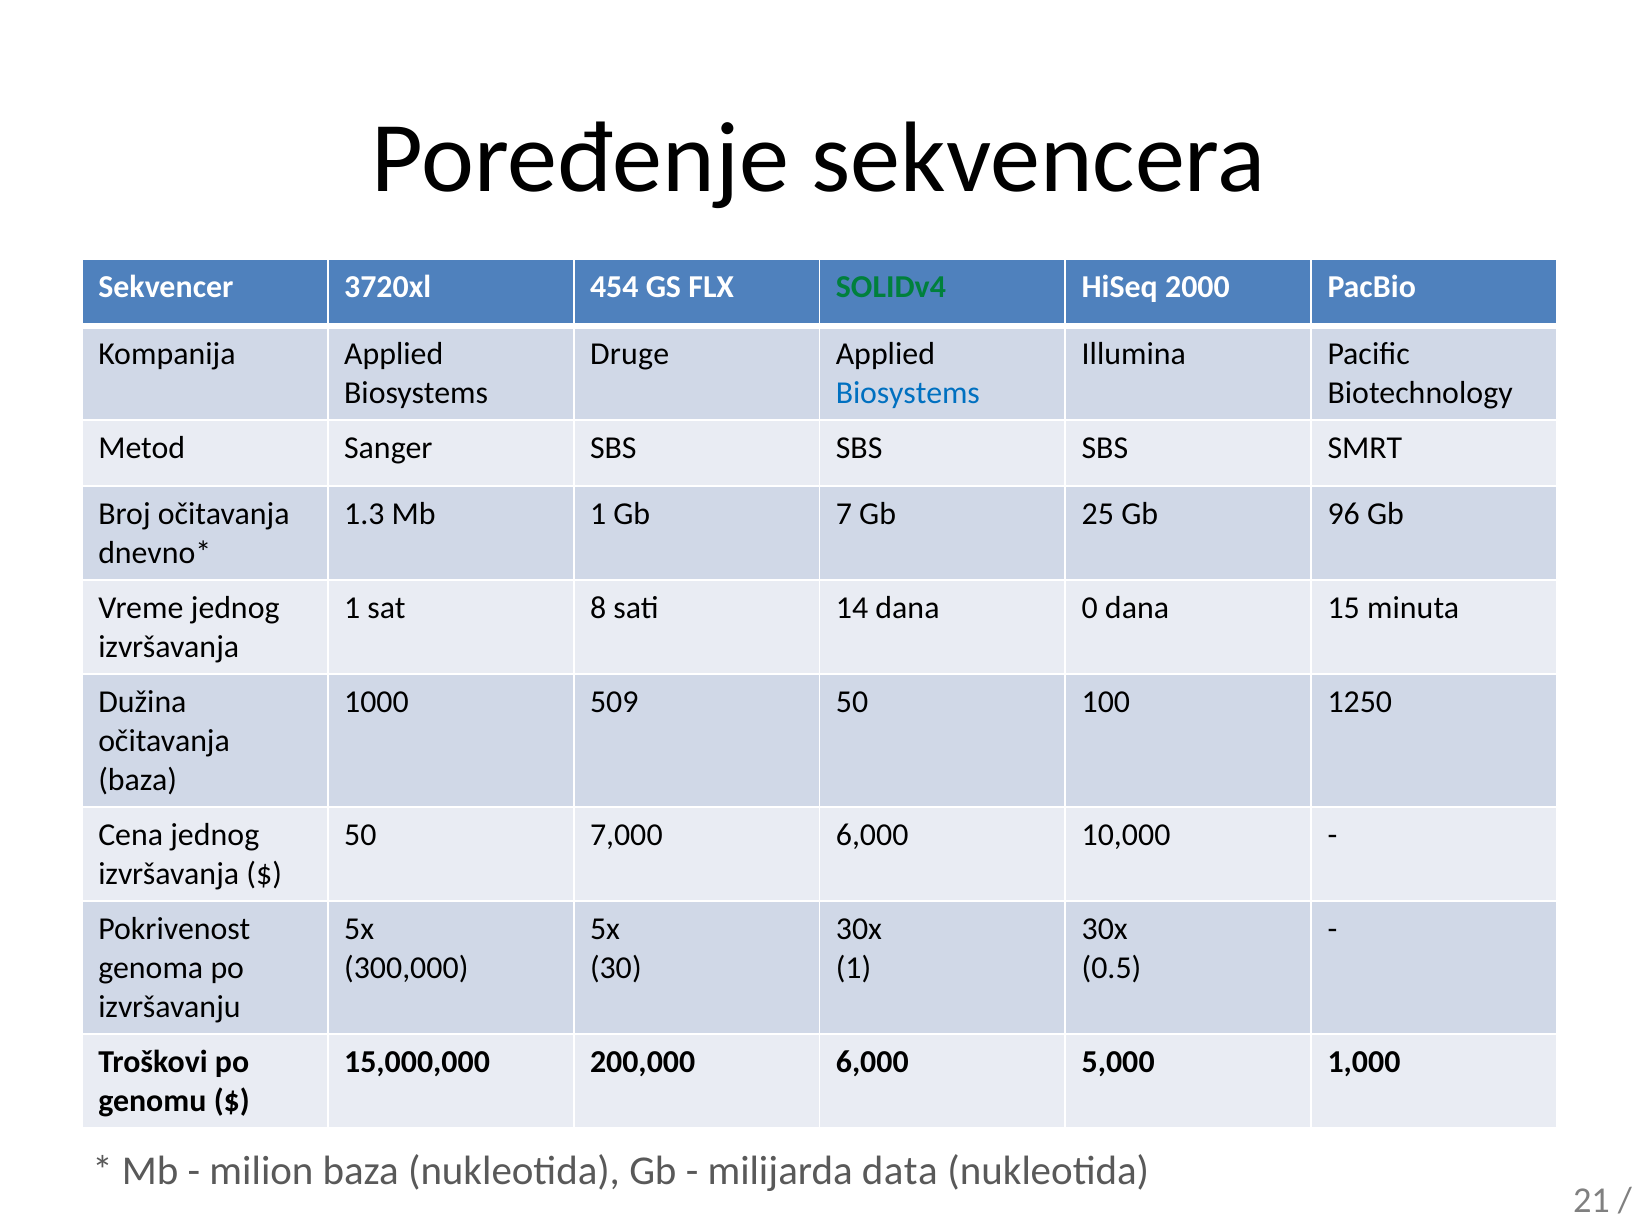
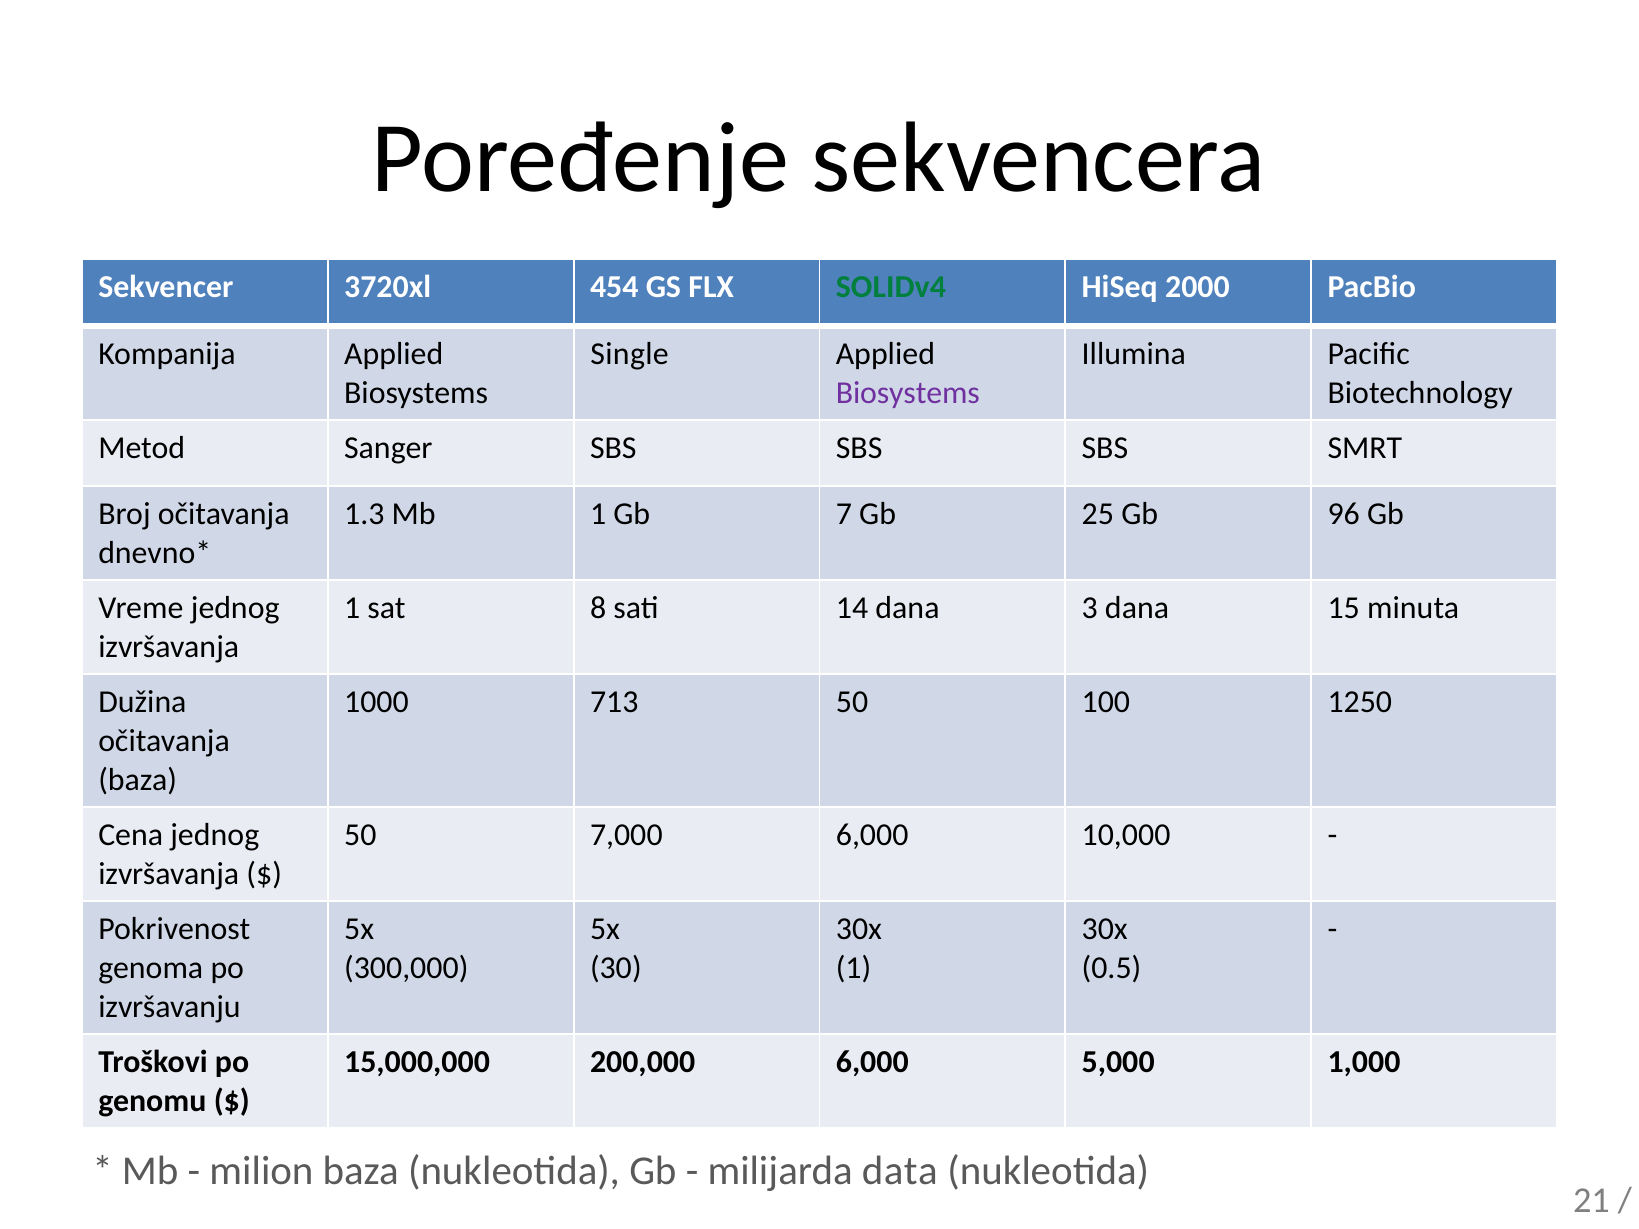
Druge: Druge -> Single (630, 354)
Biosystems colour: blue -> purple (908, 393)
0: 0 -> 3 (1090, 608)
509: 509 -> 713 (614, 703)
